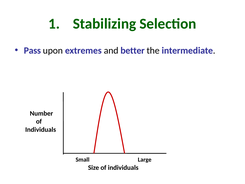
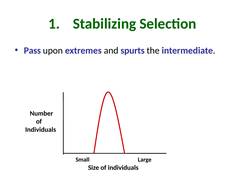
better: better -> spurts (133, 50)
